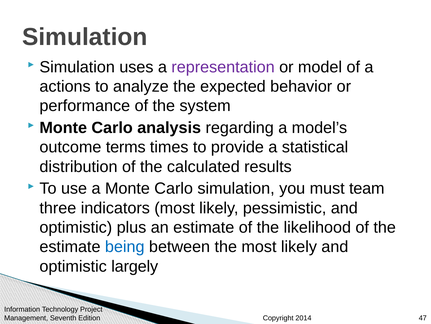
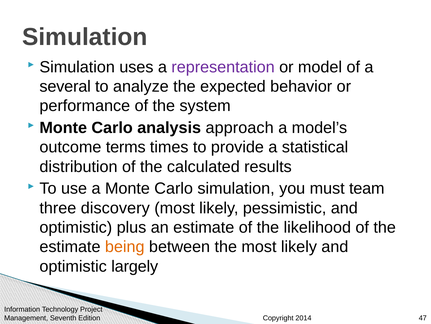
actions: actions -> several (65, 86)
regarding: regarding -> approach (240, 127)
indicators: indicators -> discovery (115, 208)
being colour: blue -> orange (125, 246)
